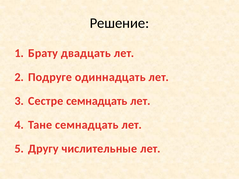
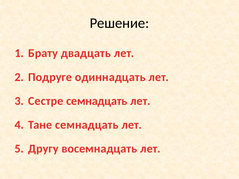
числительные: числительные -> восемнадцать (99, 149)
